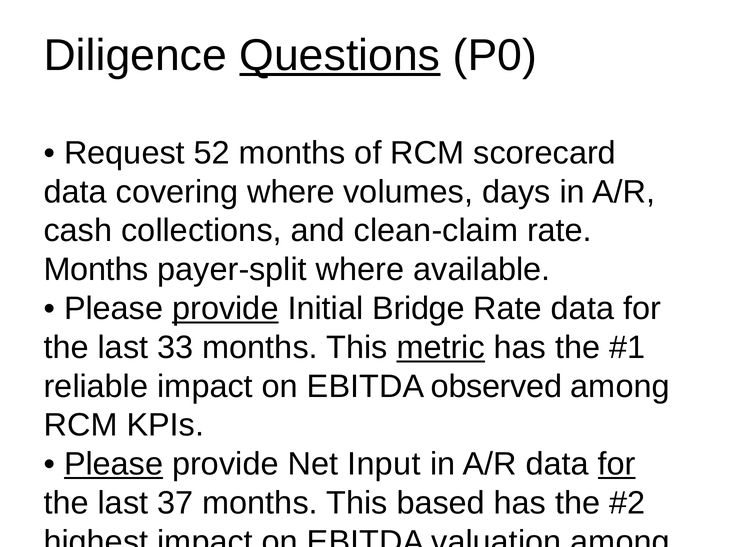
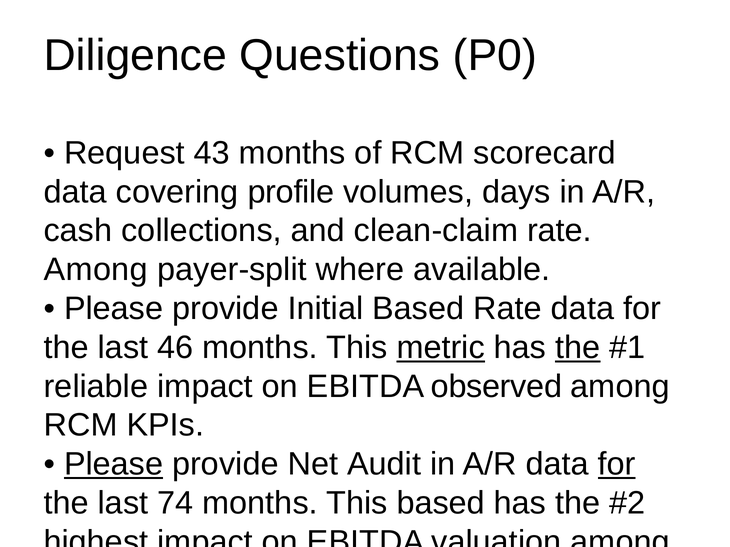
Questions underline: present -> none (340, 55)
52: 52 -> 43 (212, 153)
covering where: where -> profile (291, 192)
Months: Months -> Among (96, 270)
provide underline: present -> none (225, 309)
Initial Bridge: Bridge -> Based (418, 309)
33: 33 -> 46 (175, 348)
the underline: none -> present (578, 348)
Input: Input -> Audit (384, 465)
37: 37 -> 74 (175, 504)
